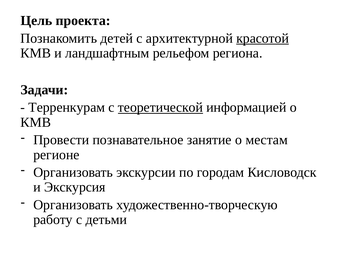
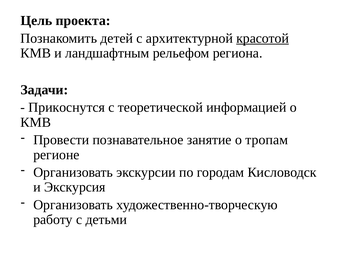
Терренкурам: Терренкурам -> Прикоснутся (67, 107)
теоретической underline: present -> none (160, 107)
местам: местам -> тропам (267, 140)
